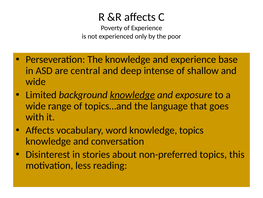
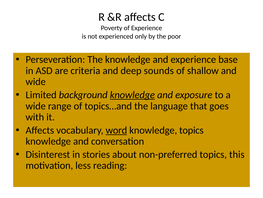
central: central -> criteria (85, 70)
intense: intense -> sounds (159, 70)
word underline: none -> present (116, 130)
